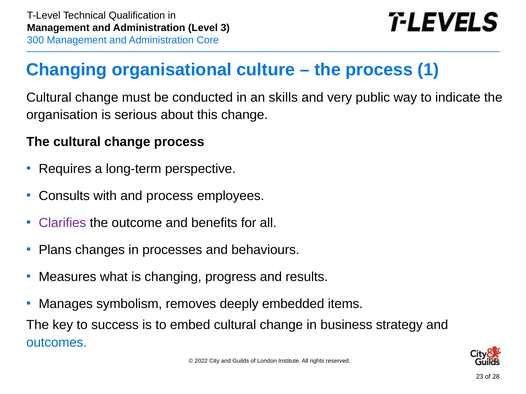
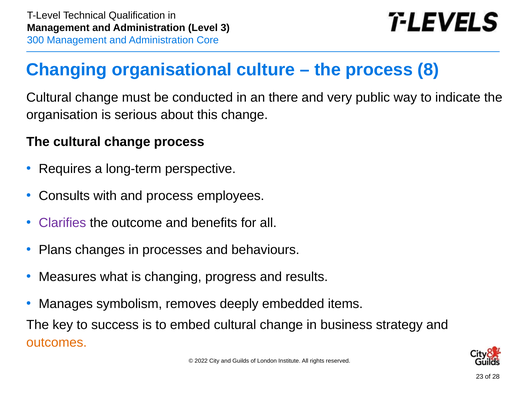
1: 1 -> 8 (428, 70)
skills: skills -> there (283, 98)
outcomes colour: blue -> orange (57, 343)
